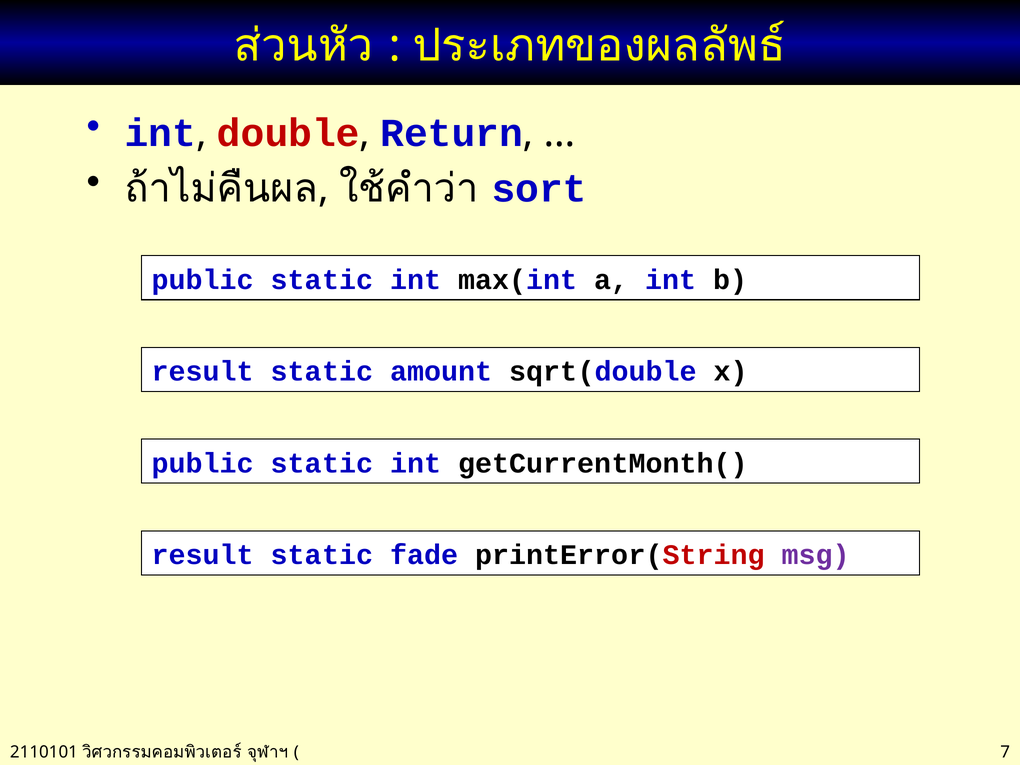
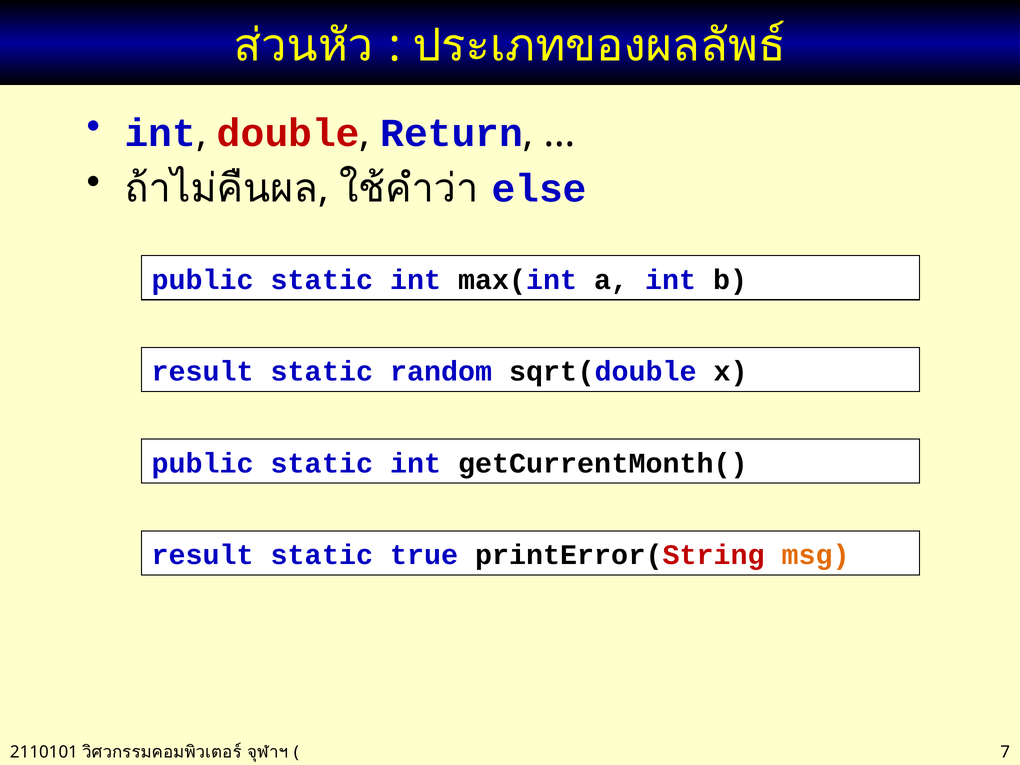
sort: sort -> else (539, 189)
amount: amount -> random (441, 371)
fade: fade -> true (424, 555)
msg colour: purple -> orange (816, 555)
